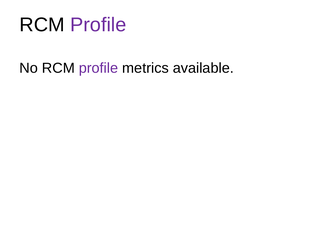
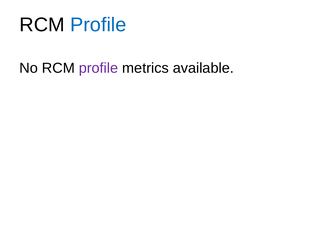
Profile colour: purple -> blue (98, 25)
